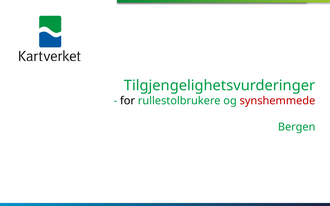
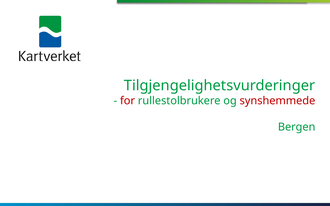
for colour: black -> red (128, 101)
